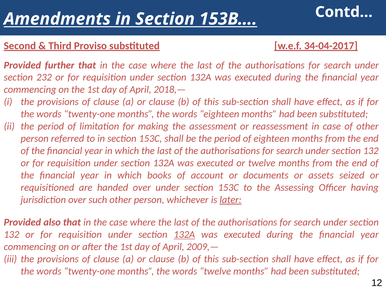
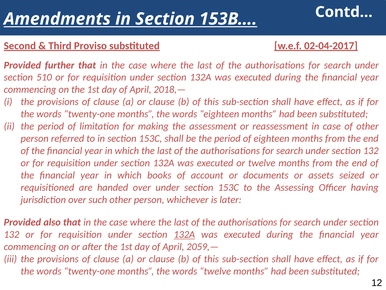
34-04-2017: 34-04-2017 -> 02-04-2017 (331, 46)
232: 232 -> 510 (44, 77)
later underline: present -> none (231, 199)
2009,—: 2009,— -> 2059,— (203, 246)
